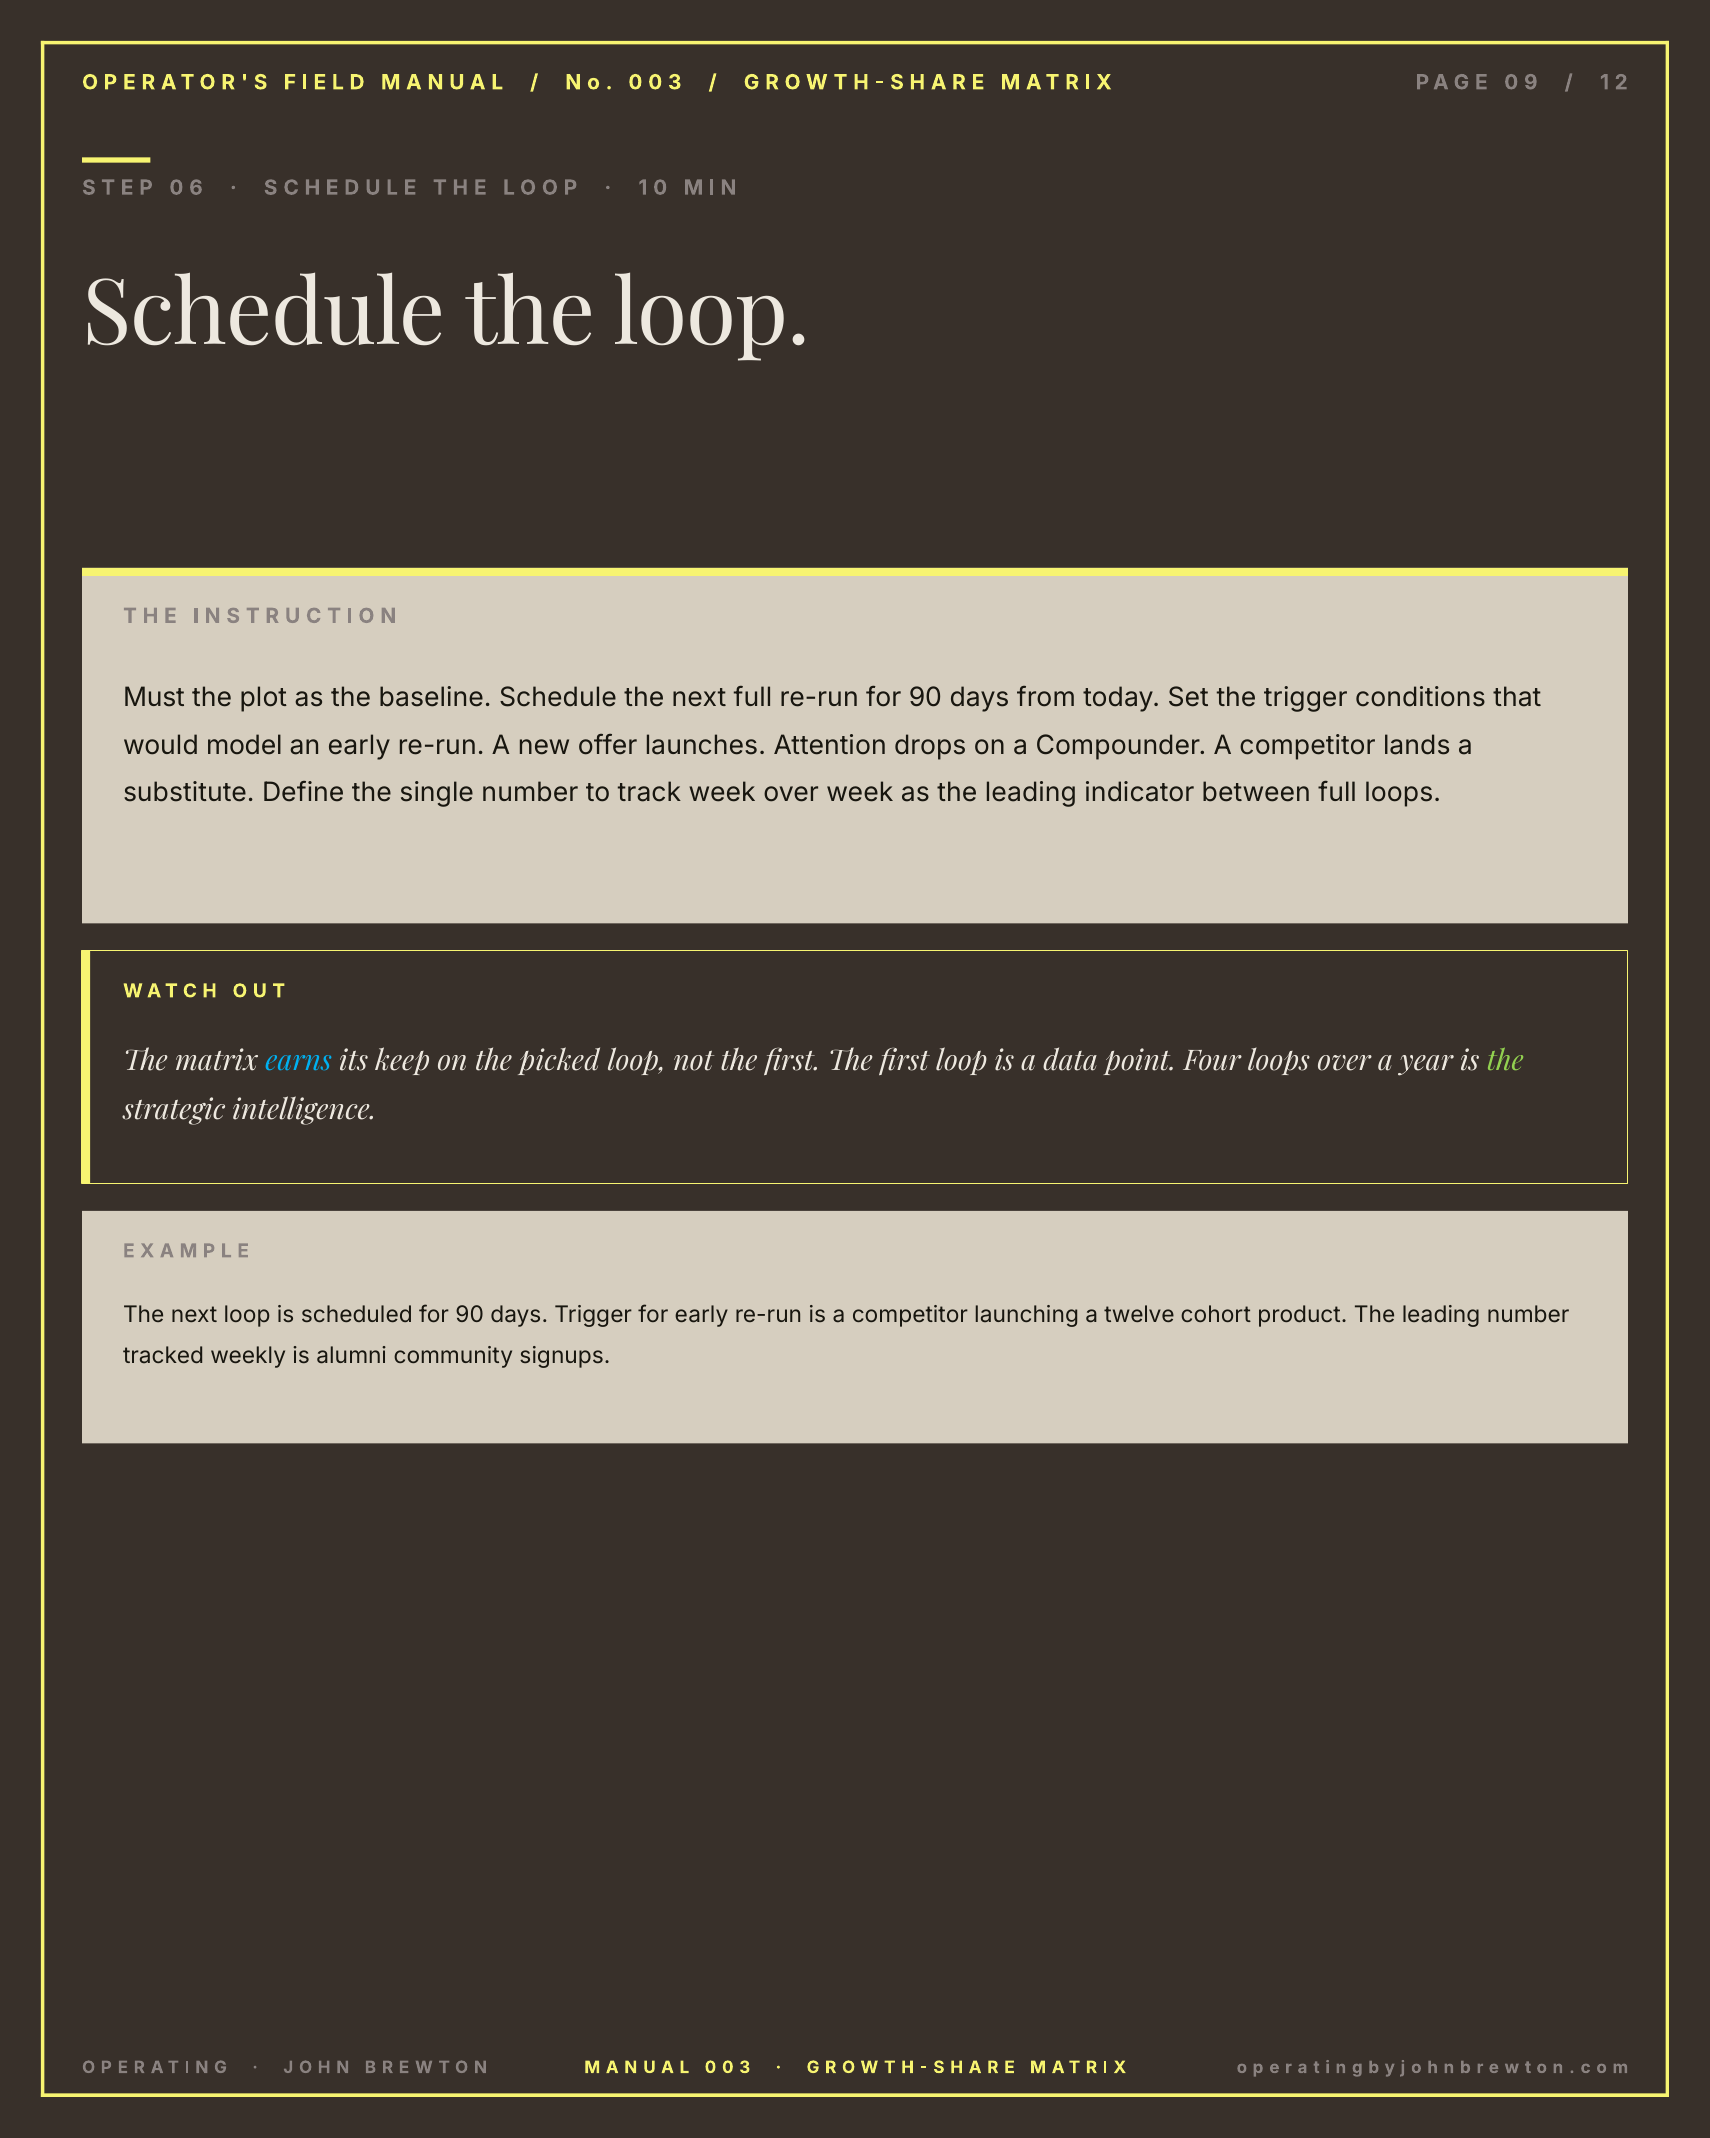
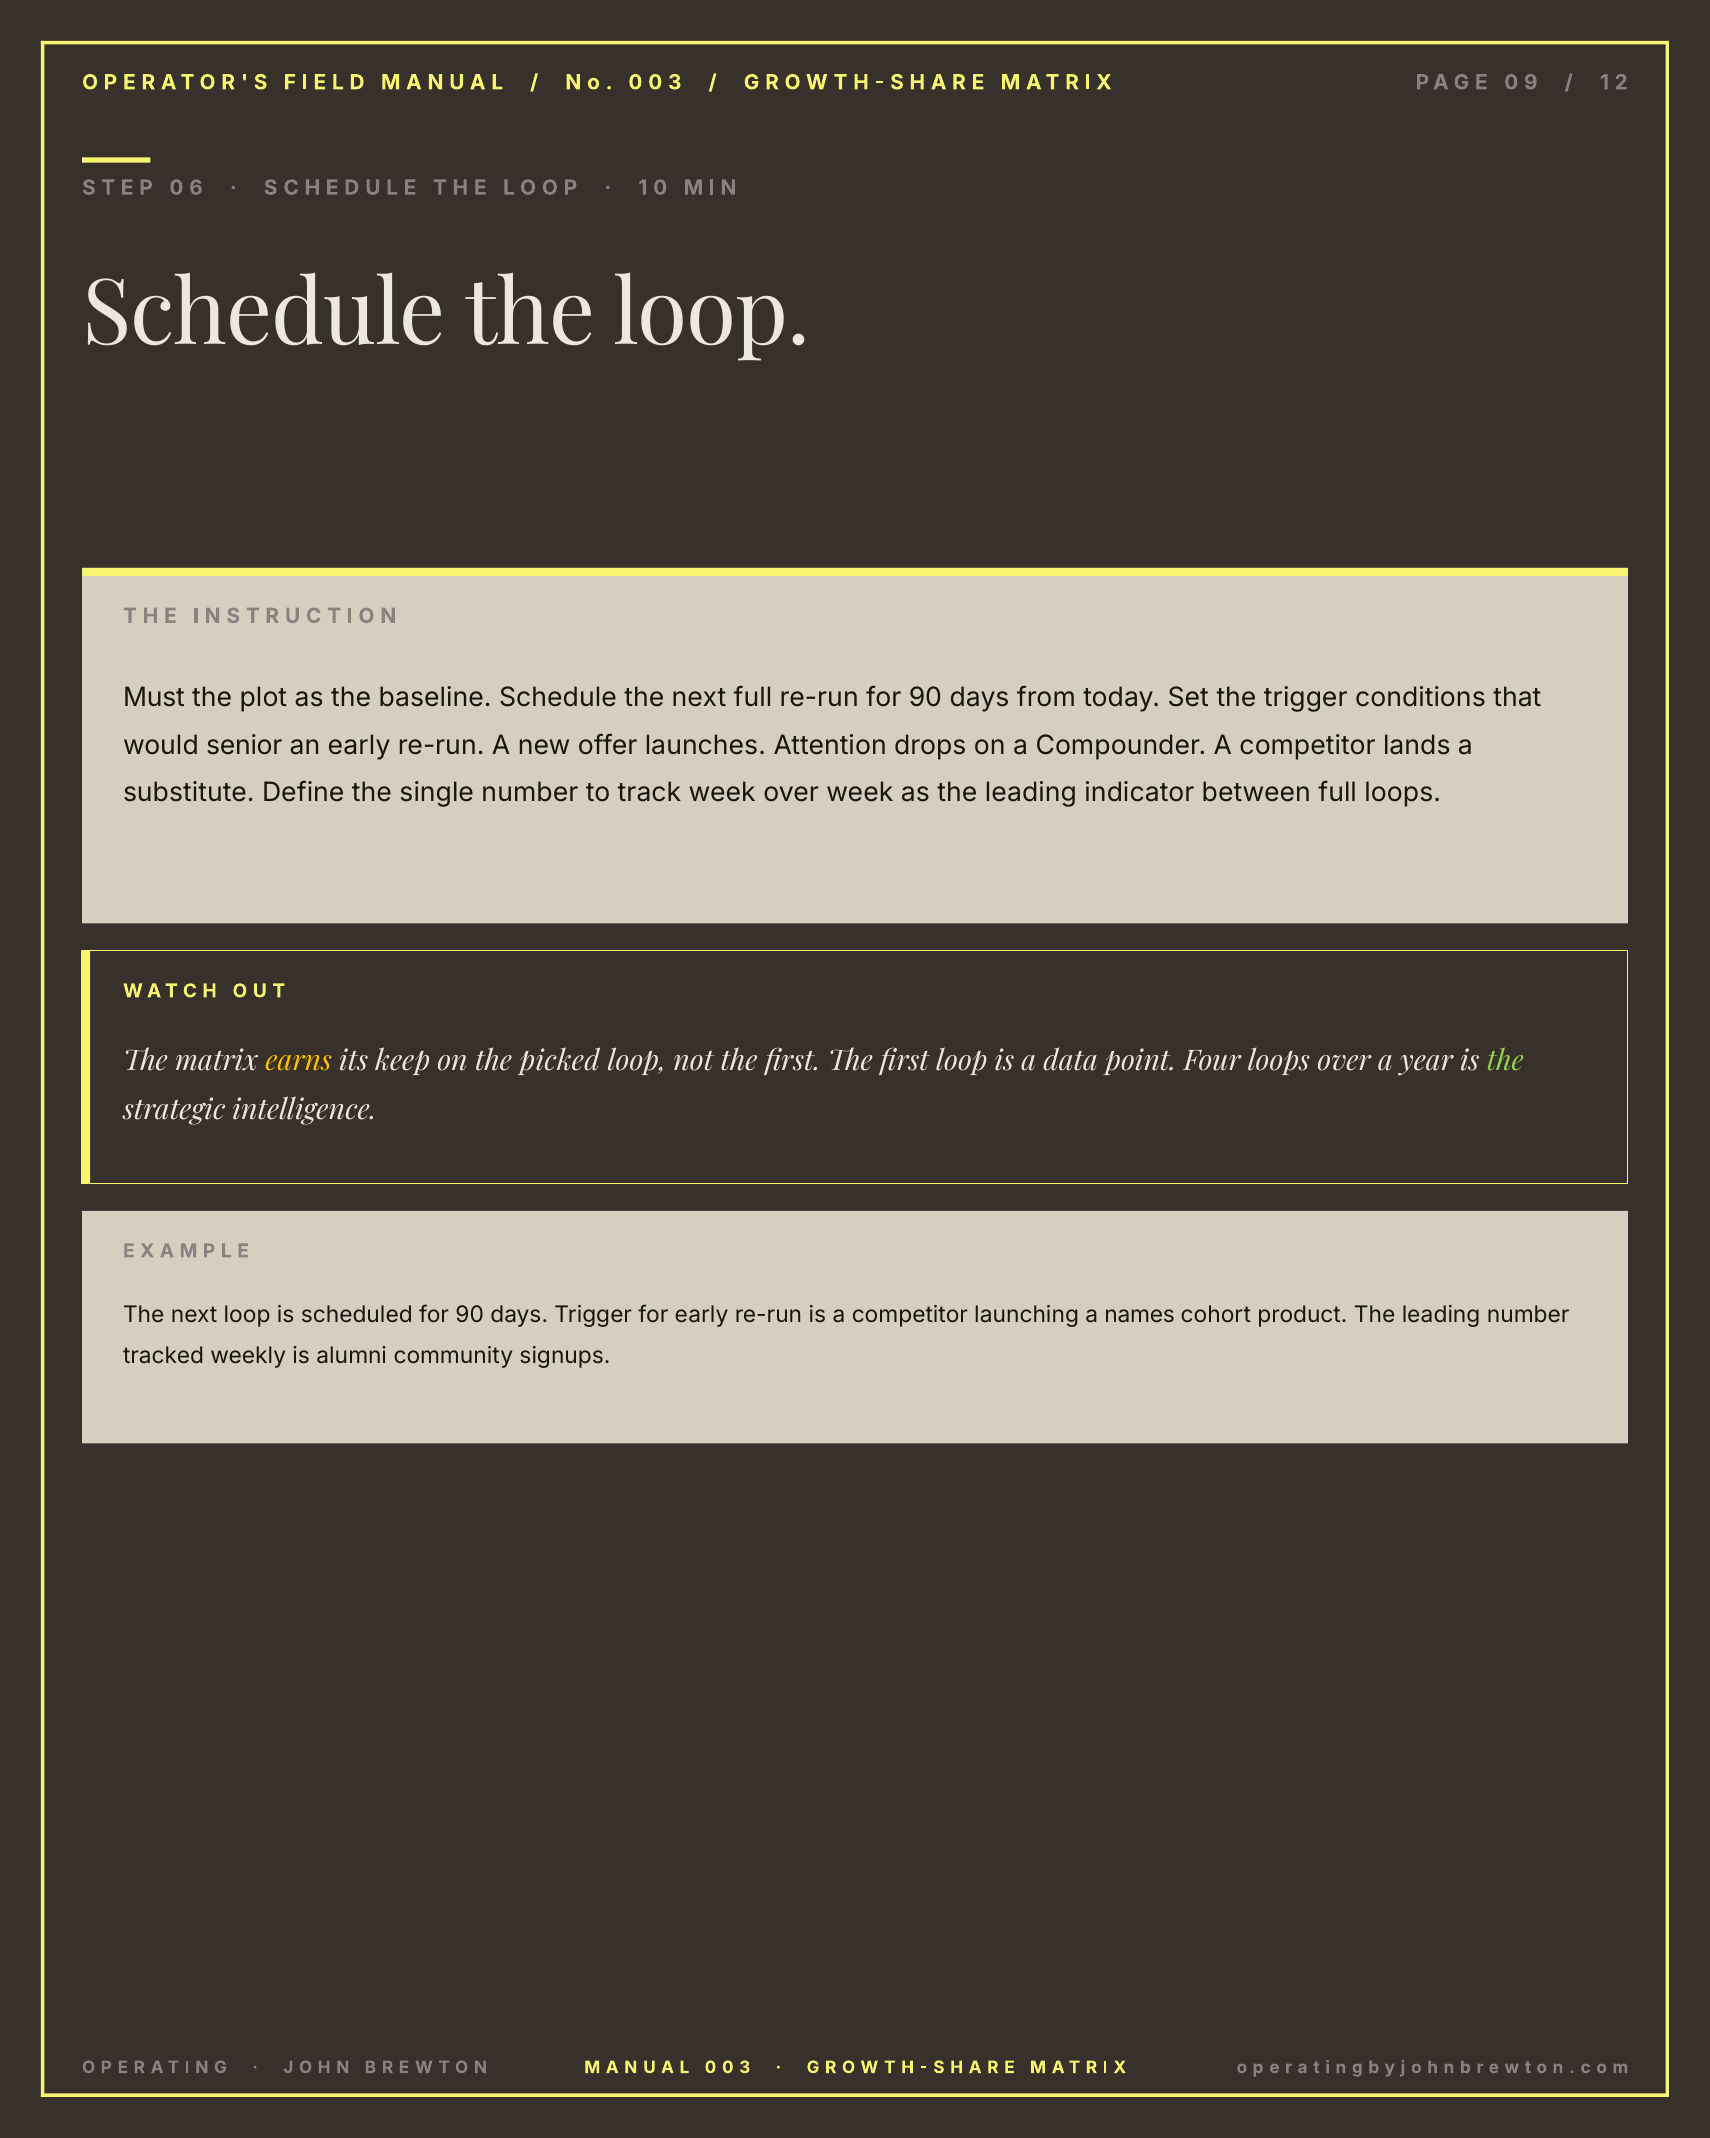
model: model -> senior (244, 745)
earns colour: light blue -> yellow (299, 1060)
twelve: twelve -> names (1140, 1315)
